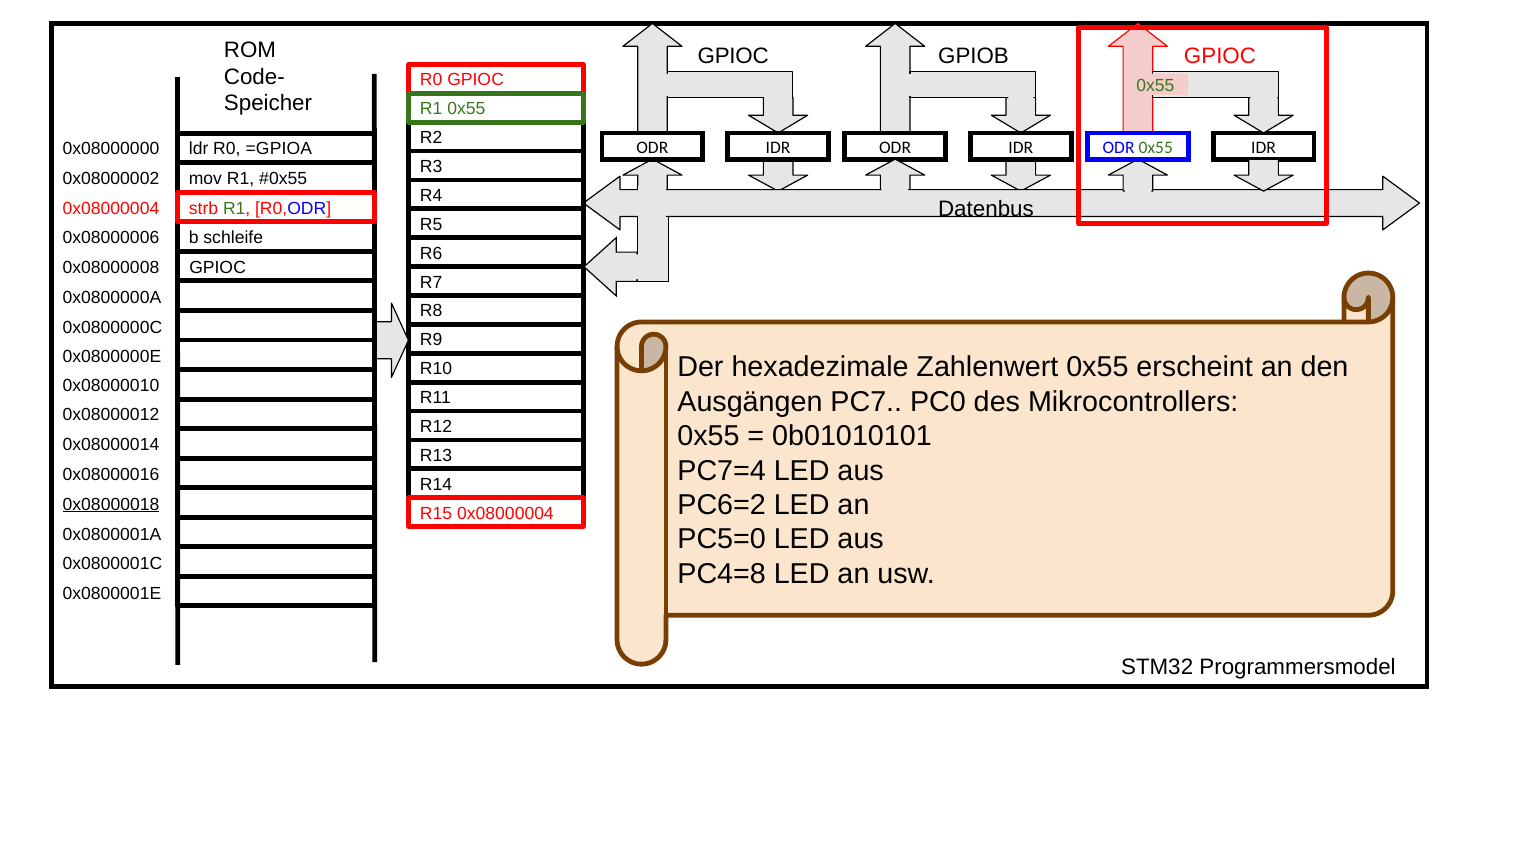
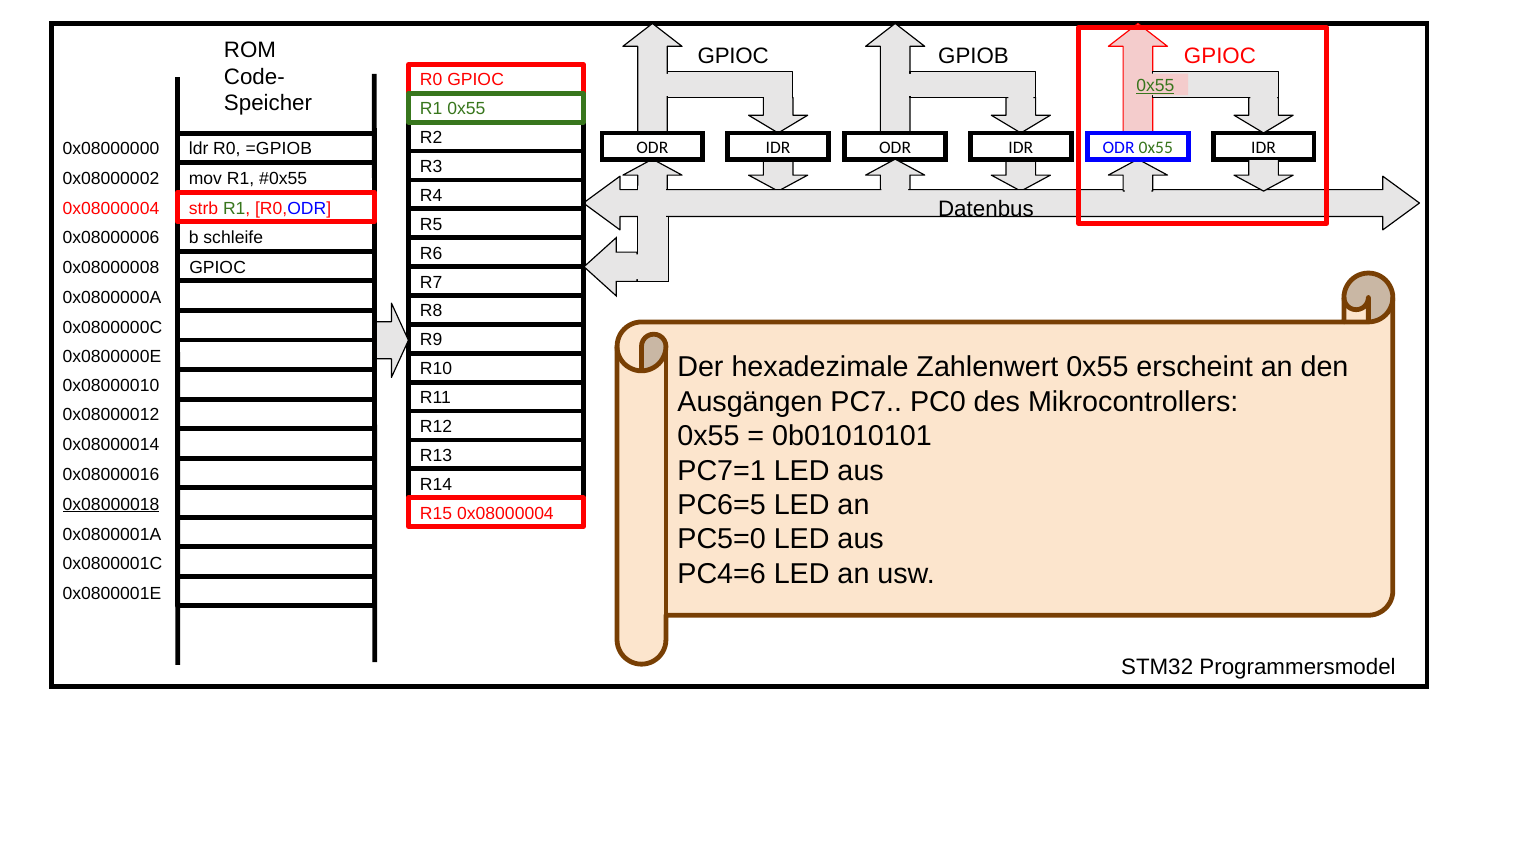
0x55 underline: none -> present (1155, 86)
=GPIOA: =GPIOA -> =GPIOB (279, 149)
PC7=4: PC7=4 -> PC7=1 (722, 471)
PC6=2: PC6=2 -> PC6=5 (722, 505)
PC4=8: PC4=8 -> PC4=6 (722, 574)
